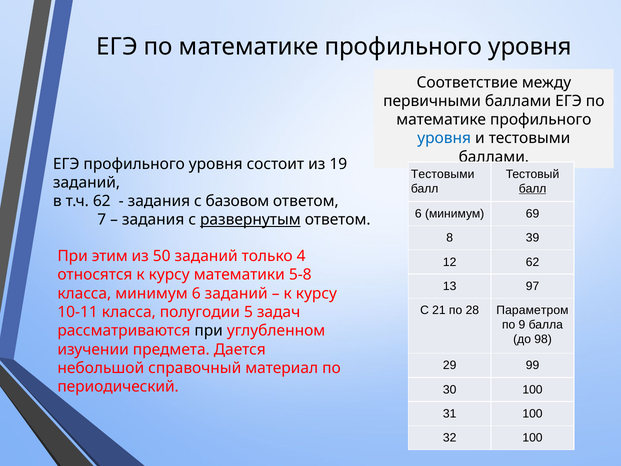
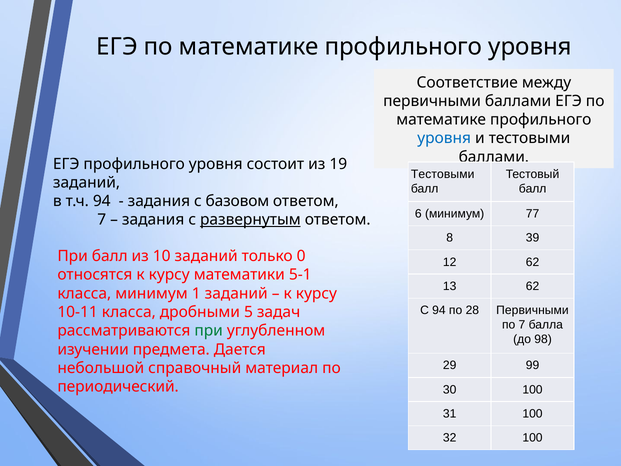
балл underline: present -> none (533, 189)
т.ч 62: 62 -> 94 (102, 201)
69: 69 -> 77 (533, 214)
При этим: этим -> балл (110, 256)
50: 50 -> 10 (162, 256)
4: 4 -> 0 (301, 256)
5-8: 5-8 -> 5-1 (300, 275)
13 97: 97 -> 62 (533, 286)
минимум 6: 6 -> 1 (196, 293)
С 21: 21 -> 94 (439, 310)
28 Параметром: Параметром -> Первичными (532, 310)
полугодии: полугодии -> дробными (200, 312)
по 9: 9 -> 7 (522, 325)
при colour: black -> green (209, 331)
